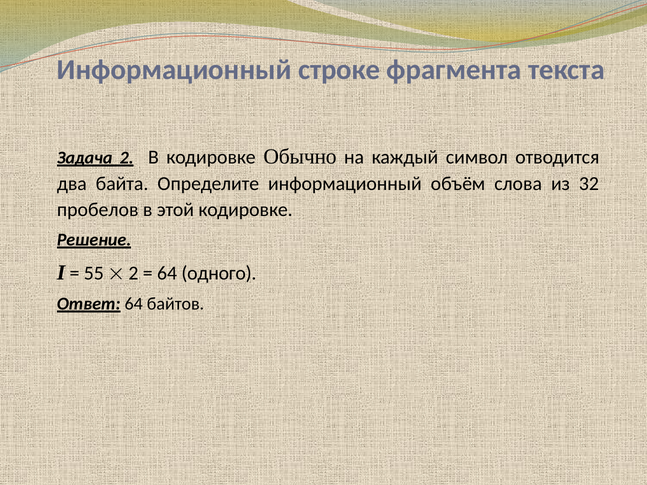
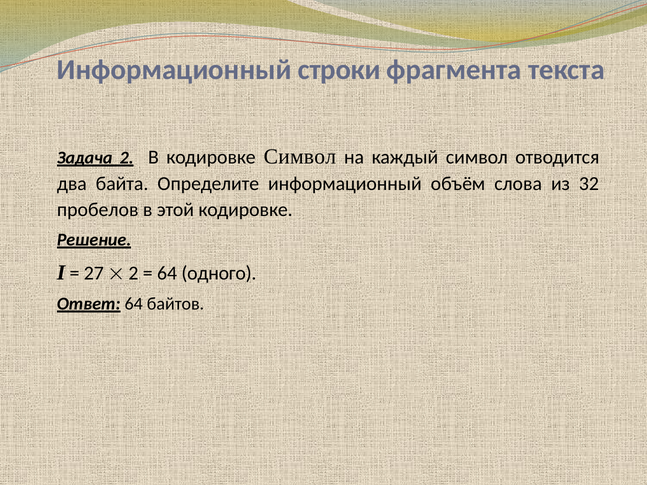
строке: строке -> строки (339, 70)
кодировке Обычно: Обычно -> Символ (300, 157)
55: 55 -> 27 (94, 273)
